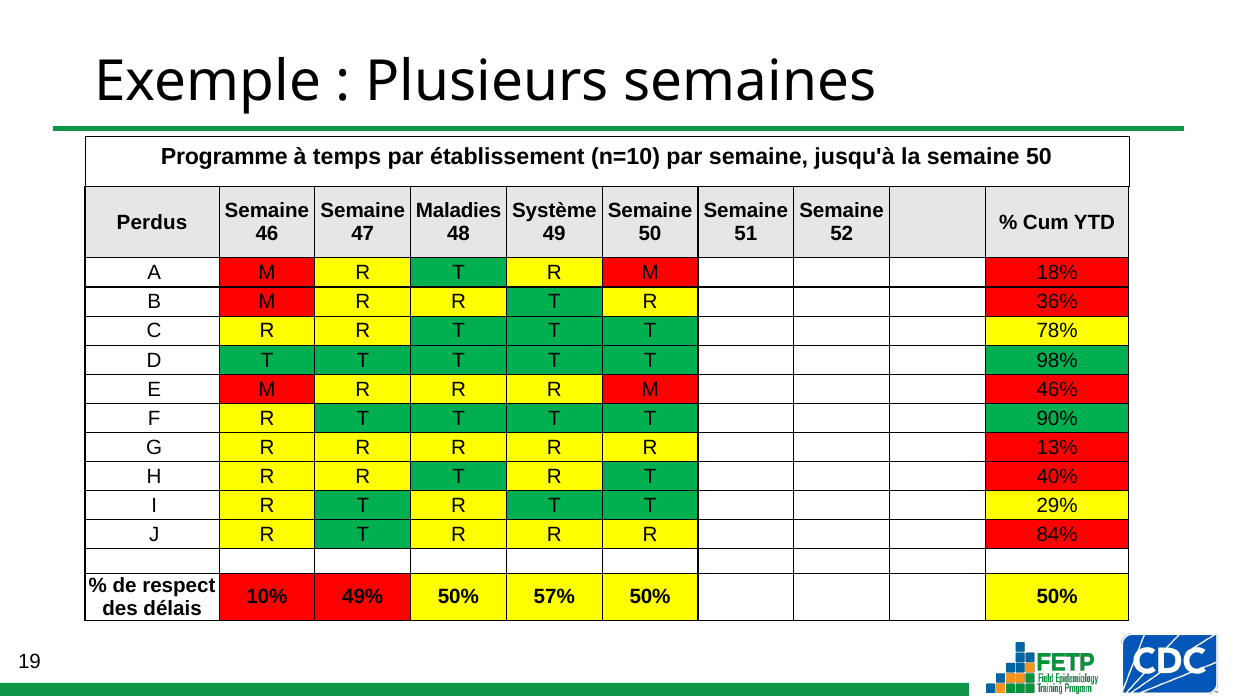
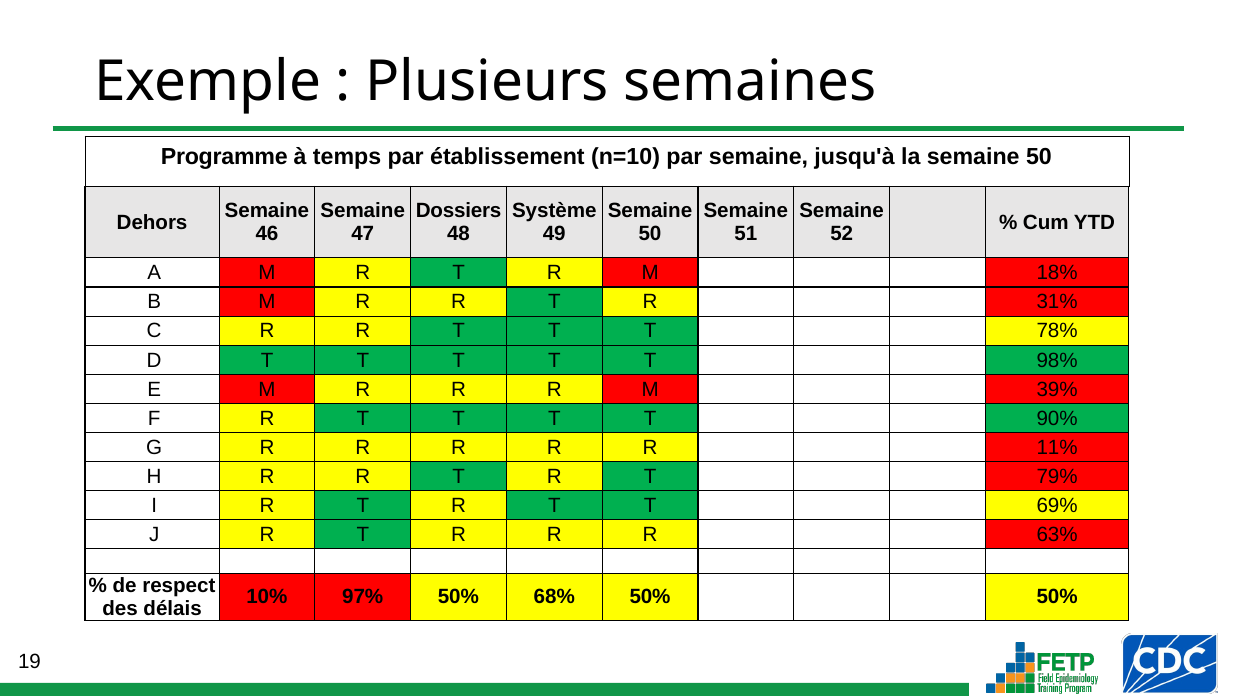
Maladies: Maladies -> Dossiers (459, 211)
Perdus: Perdus -> Dehors (152, 223)
36%: 36% -> 31% (1057, 302)
46%: 46% -> 39% (1057, 389)
13%: 13% -> 11% (1057, 447)
40%: 40% -> 79% (1057, 476)
29%: 29% -> 69% (1057, 506)
84%: 84% -> 63% (1057, 535)
49%: 49% -> 97% (363, 597)
57%: 57% -> 68% (554, 597)
